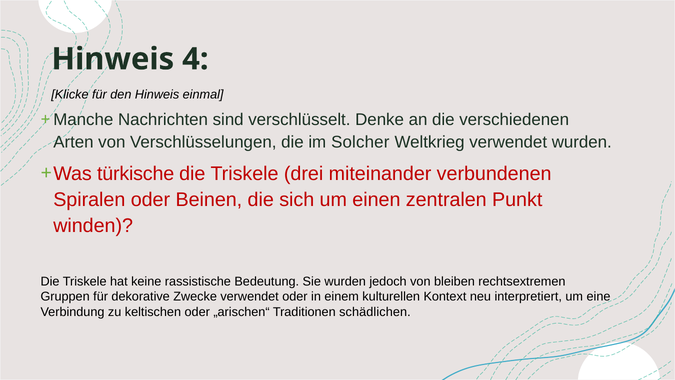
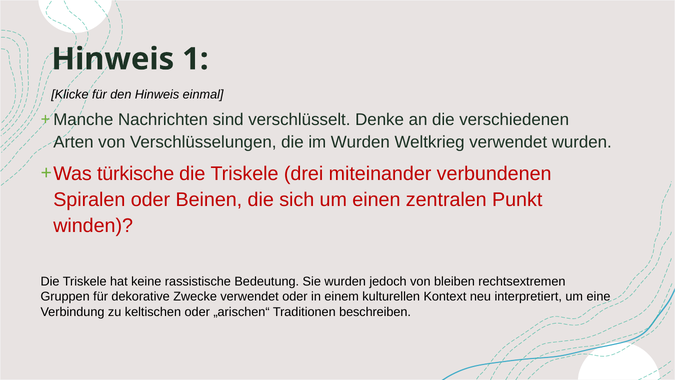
4: 4 -> 1 (195, 59)
im Solcher: Solcher -> Wurden (360, 142)
schädlichen: schädlichen -> beschreiben (375, 312)
